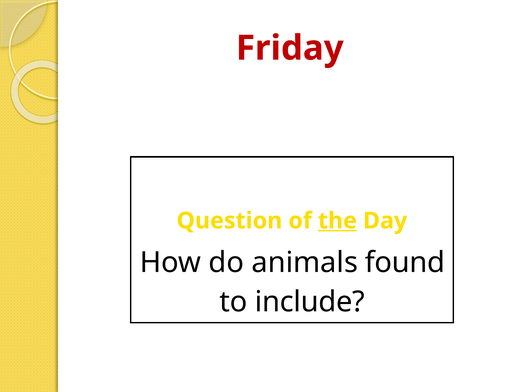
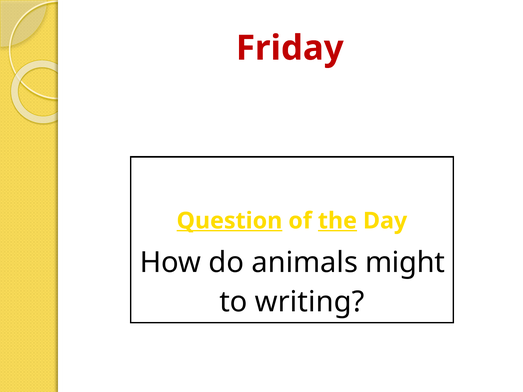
Question underline: none -> present (229, 221)
found: found -> might (405, 263)
include: include -> writing (310, 302)
